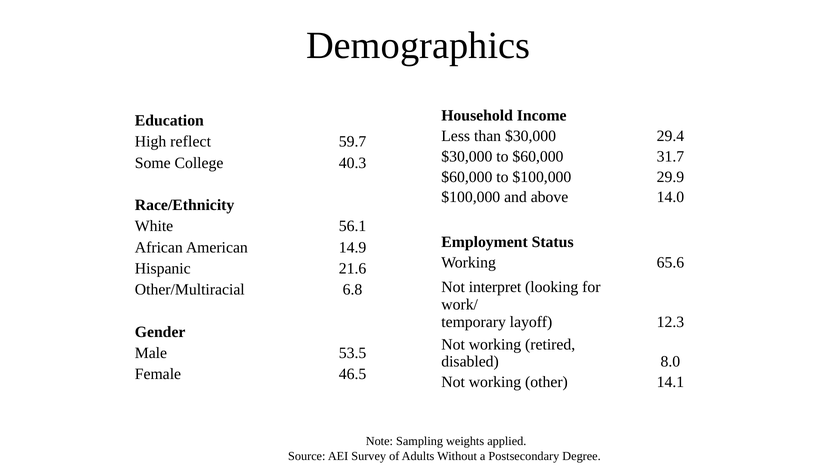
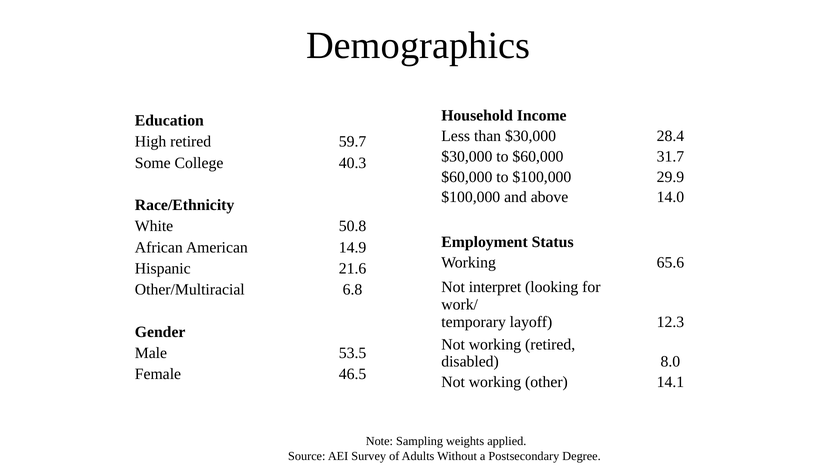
29.4: 29.4 -> 28.4 (670, 136)
High reflect: reflect -> retired (191, 142)
56.1: 56.1 -> 50.8 (353, 226)
